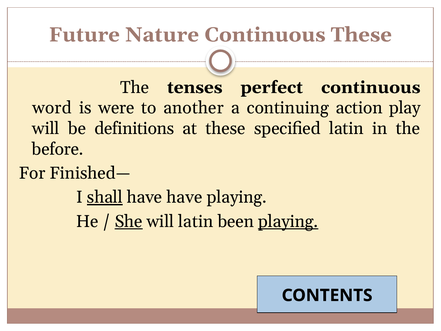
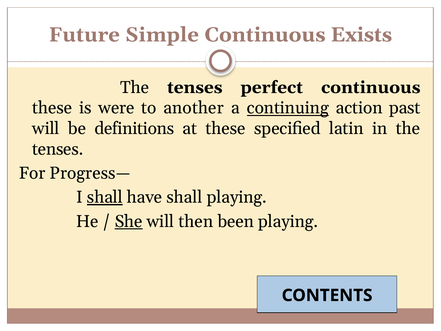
Nature: Nature -> Simple (162, 35)
Continuous These: These -> Exists (361, 35)
word: word -> these (52, 108)
continuing underline: none -> present (288, 108)
play: play -> past (405, 108)
before: before -> tenses (58, 149)
Finished—: Finished— -> Progress— (90, 173)
have have: have -> shall (184, 197)
will latin: latin -> then (196, 221)
playing underline: present -> none (288, 221)
